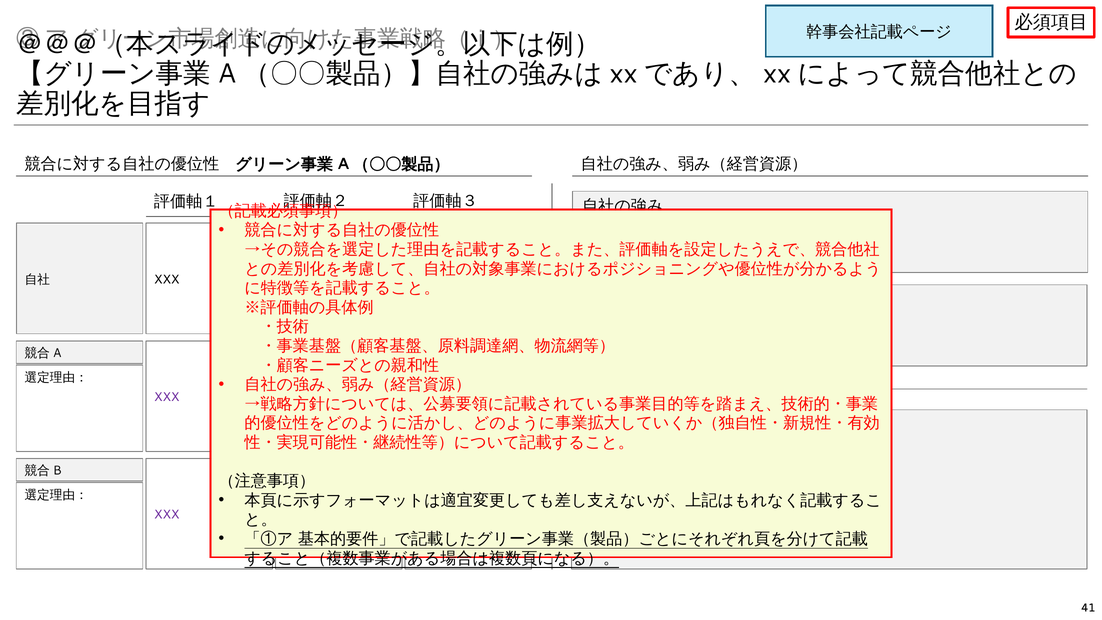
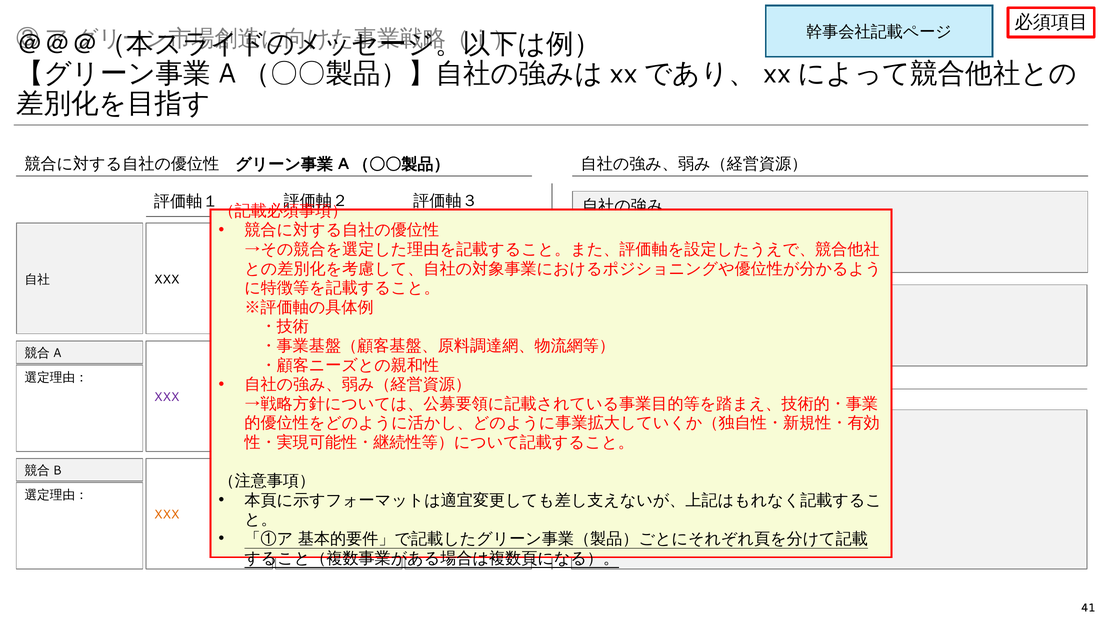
XXX colour: purple -> orange (167, 515)
